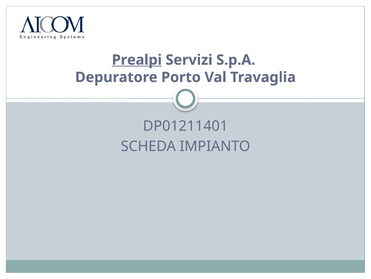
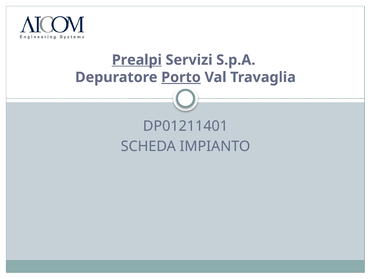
Porto underline: none -> present (181, 77)
